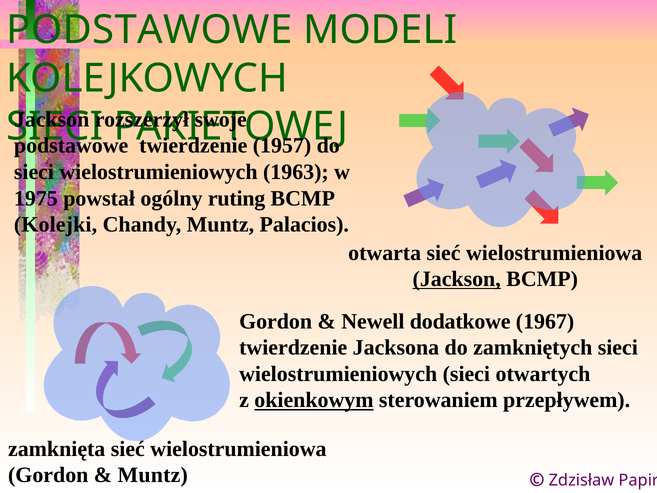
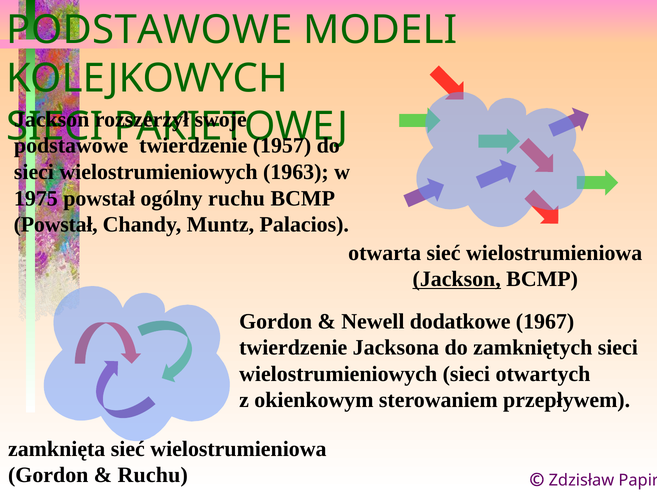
ogólny ruting: ruting -> ruchu (236, 198)
Kolejki: Kolejki -> Powstał (56, 225)
okienkowym underline: present -> none (314, 400)
Muntz: Muntz -> Ruchu (153, 475)
